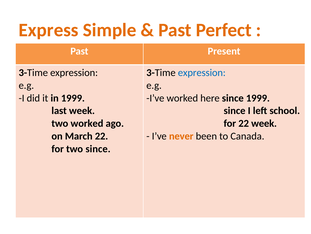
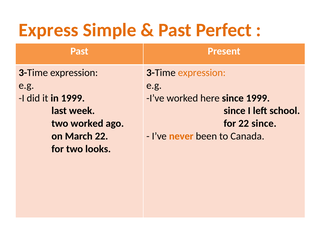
expression colour: blue -> orange (202, 72)
22 week: week -> since (264, 123)
two since: since -> looks (98, 148)
